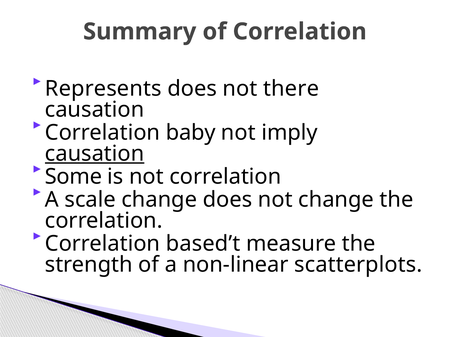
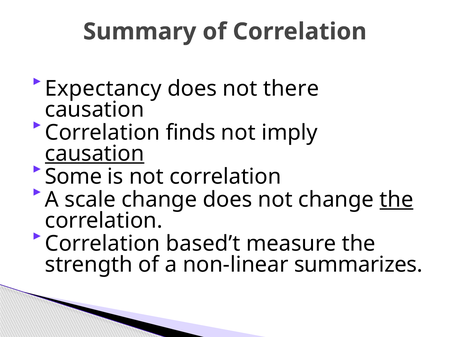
Represents: Represents -> Expectancy (103, 89)
baby: baby -> finds (191, 133)
the underline: none -> present (396, 200)
scatterplots: scatterplots -> summarizes (358, 265)
